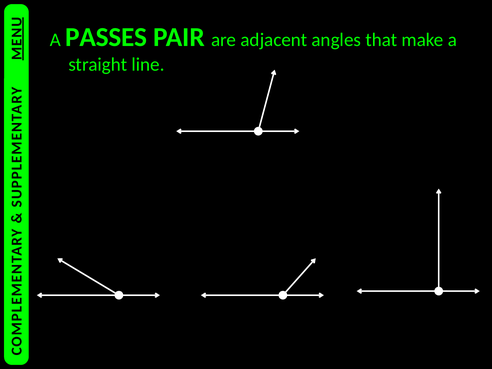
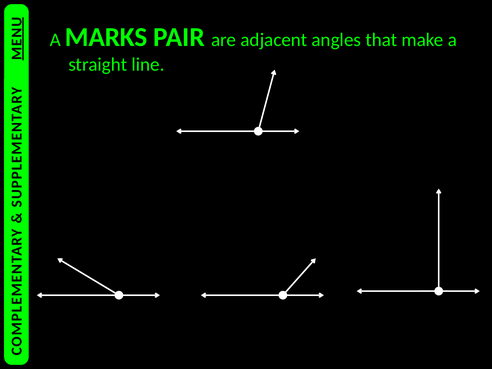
PASSES: PASSES -> MARKS (106, 37)
